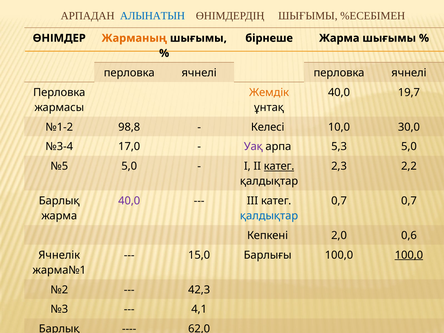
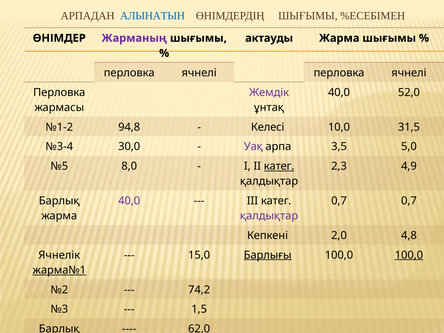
Жарманың colour: orange -> purple (134, 38)
бірнеше: бірнеше -> актауды (269, 38)
Жемдік colour: orange -> purple (269, 92)
19,7: 19,7 -> 52,0 (409, 92)
98,8: 98,8 -> 94,8 (129, 127)
30,0: 30,0 -> 31,5 (409, 127)
17,0: 17,0 -> 30,0 (129, 147)
5,3: 5,3 -> 3,5 (339, 147)
№5 5,0: 5,0 -> 8,0 (129, 166)
2,2: 2,2 -> 4,9 (409, 166)
қалдықтар colour: blue -> purple (269, 216)
0,6: 0,6 -> 4,8 (409, 235)
Барлығы underline: none -> present (268, 255)
жарма№1 underline: none -> present (59, 270)
42,3: 42,3 -> 74,2 (199, 290)
4,1: 4,1 -> 1,5 (199, 309)
